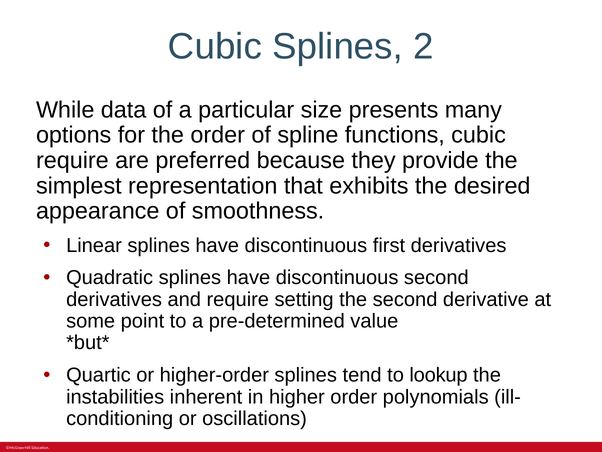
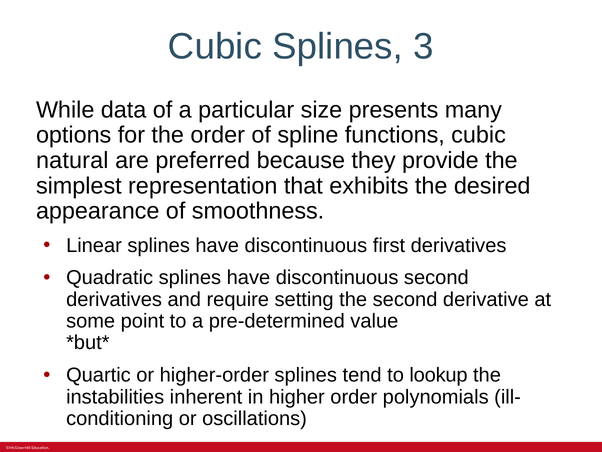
2: 2 -> 3 (423, 47)
require: require -> natural (72, 160)
